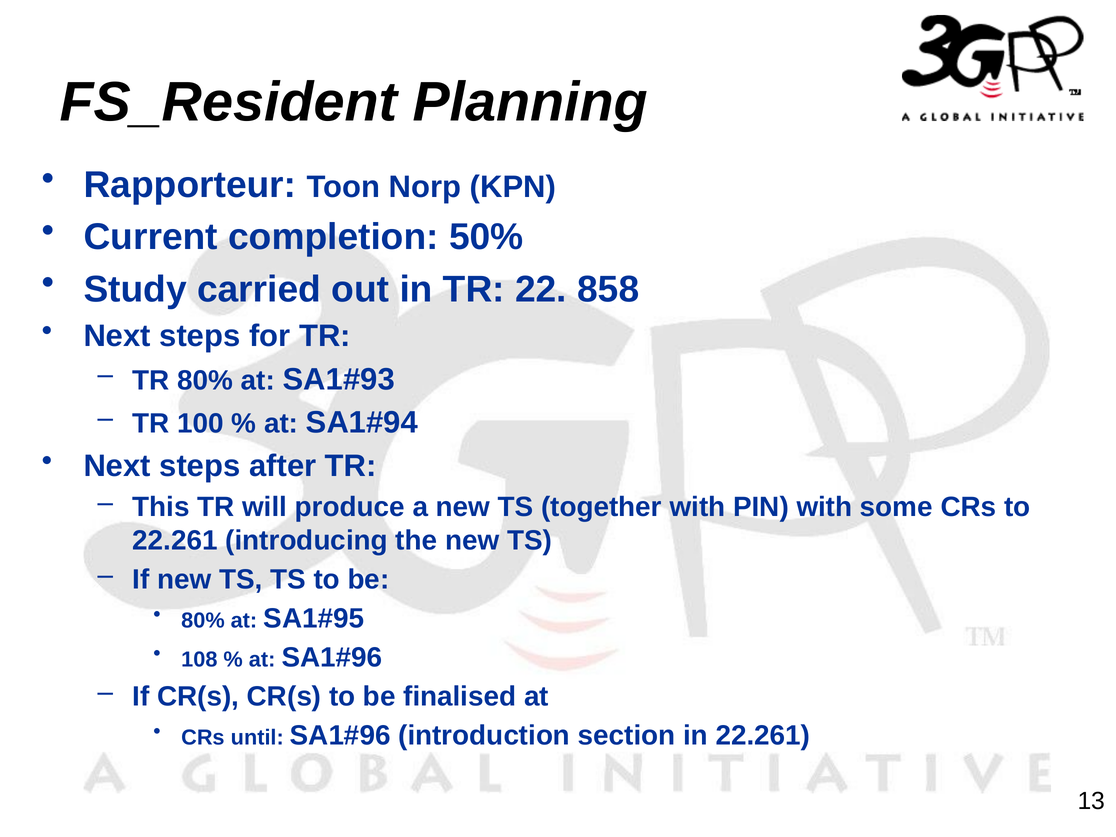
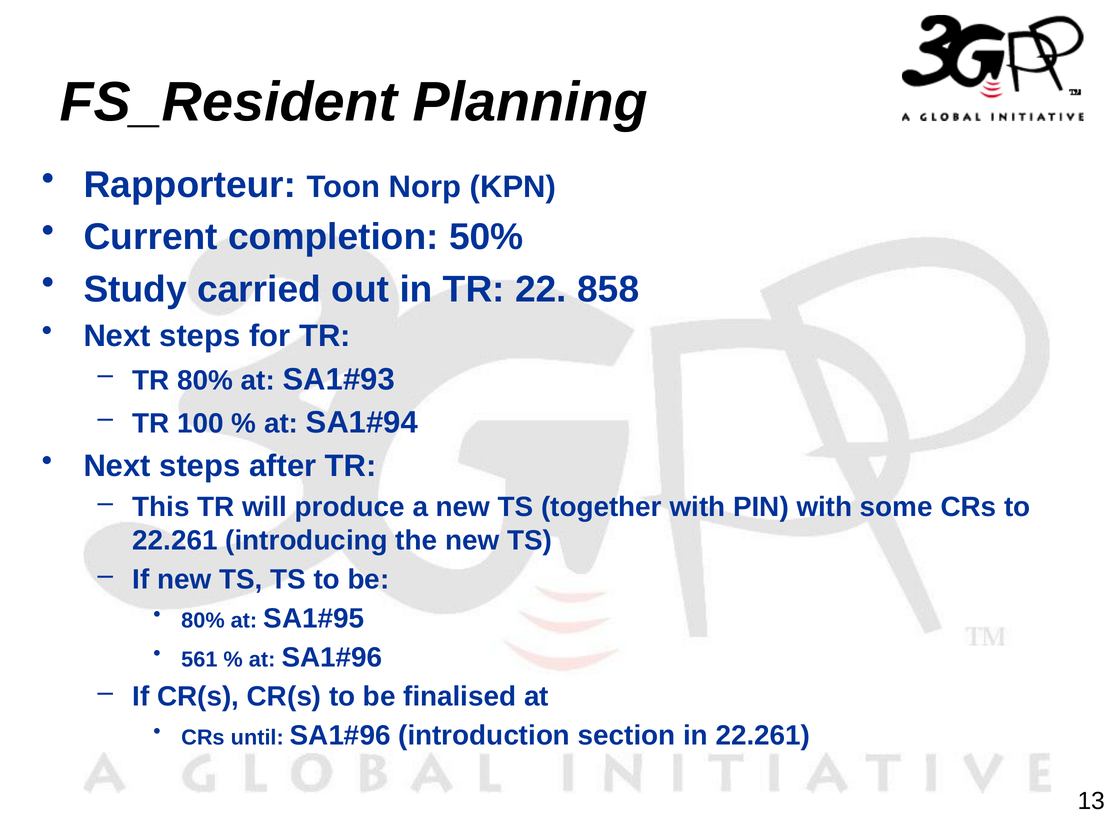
108: 108 -> 561 (199, 660)
